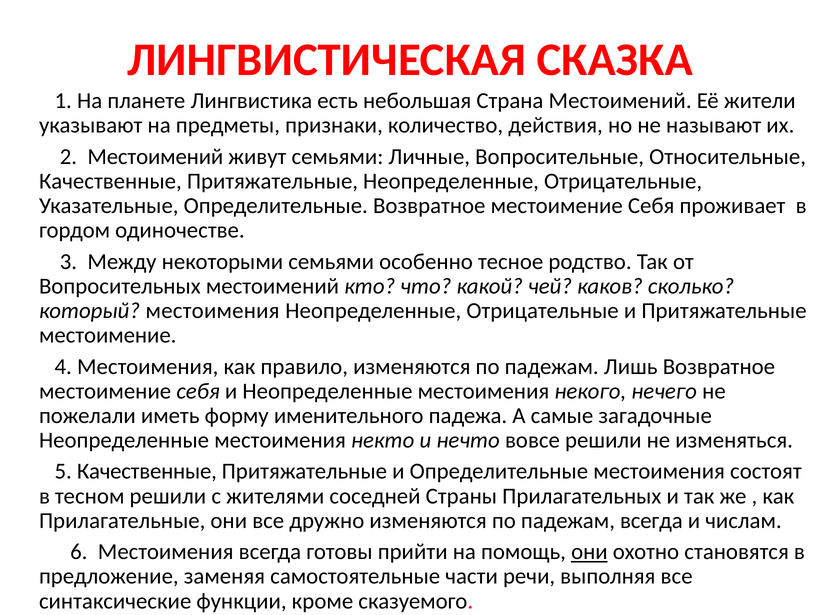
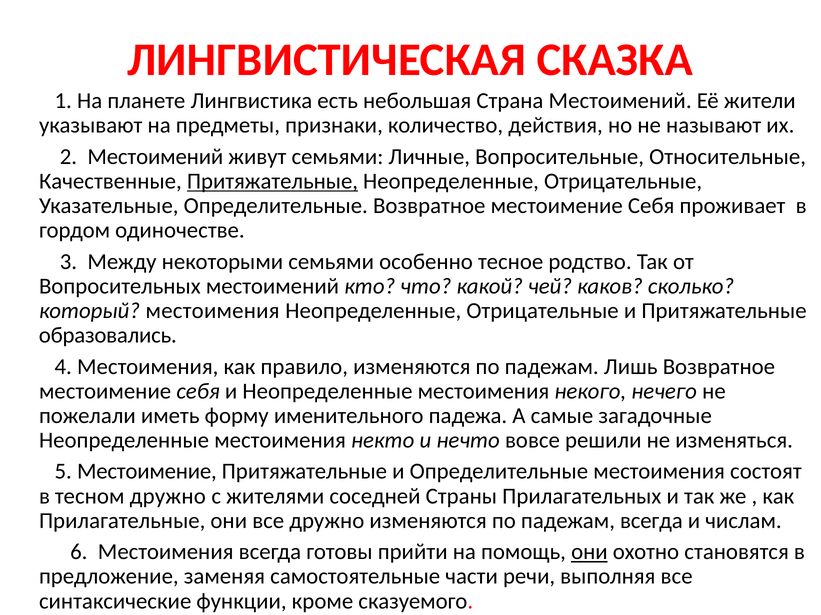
Притяжательные underline: none -> present (272, 181)
местоимение: местоимение -> образовались (108, 336)
5 Качественные: Качественные -> Местоимение (147, 472)
тесном решили: решили -> дружно (168, 497)
